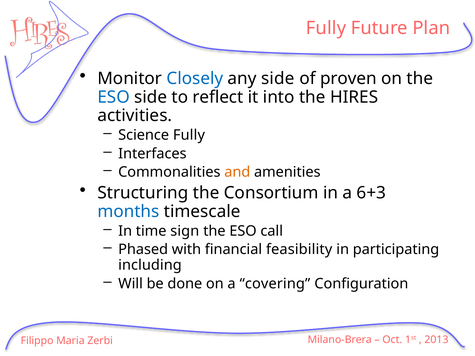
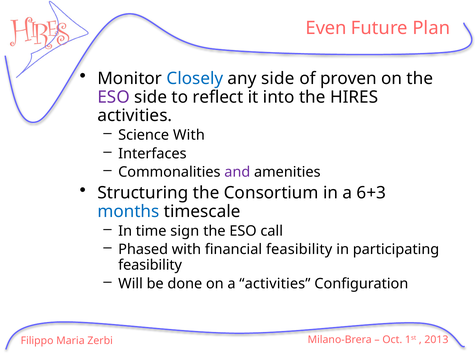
Fully: Fully -> Even (326, 28)
ESO colour: blue -> purple (114, 97)
Science Fully: Fully -> With (189, 135)
and colour: orange -> purple (237, 172)
including: including -> feasibility (150, 265)
a covering: covering -> activities (275, 284)
